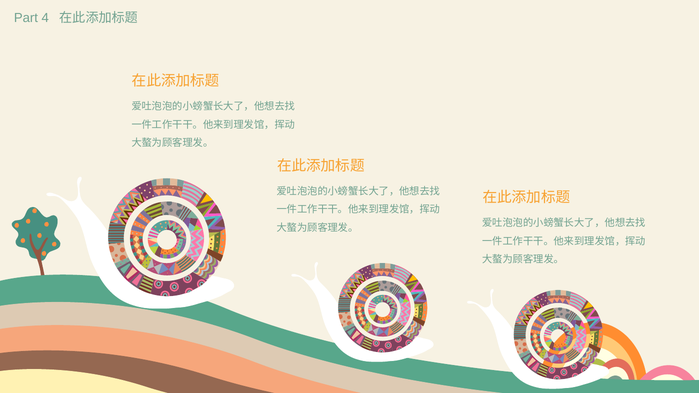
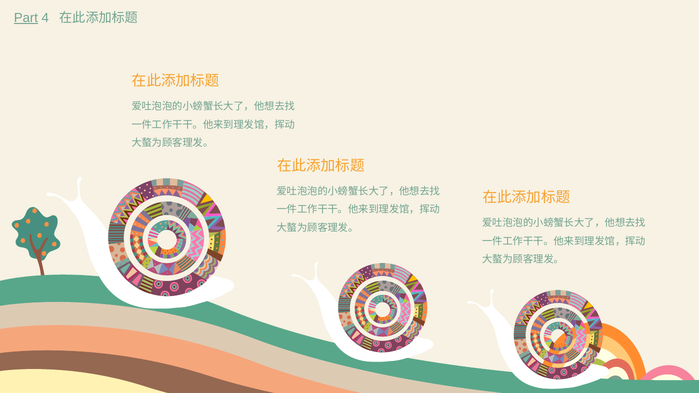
Part underline: none -> present (26, 18)
